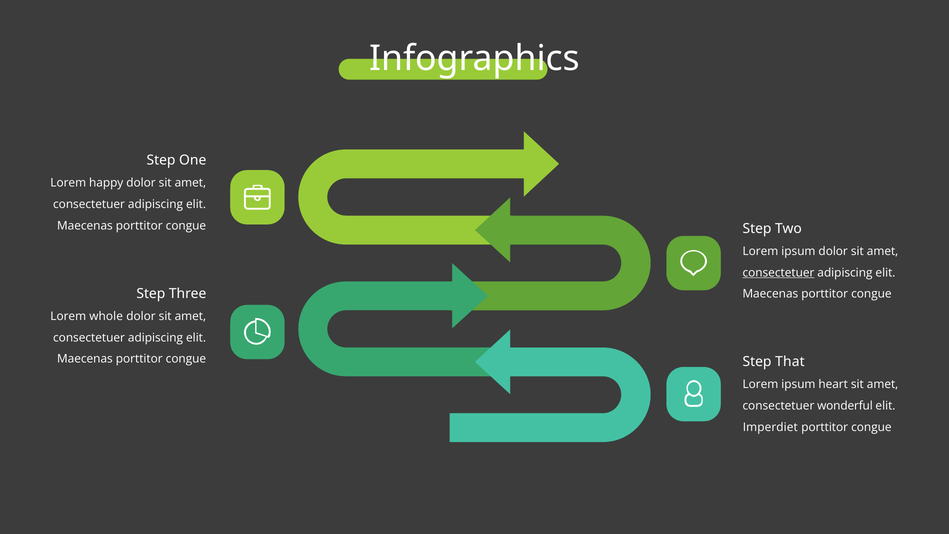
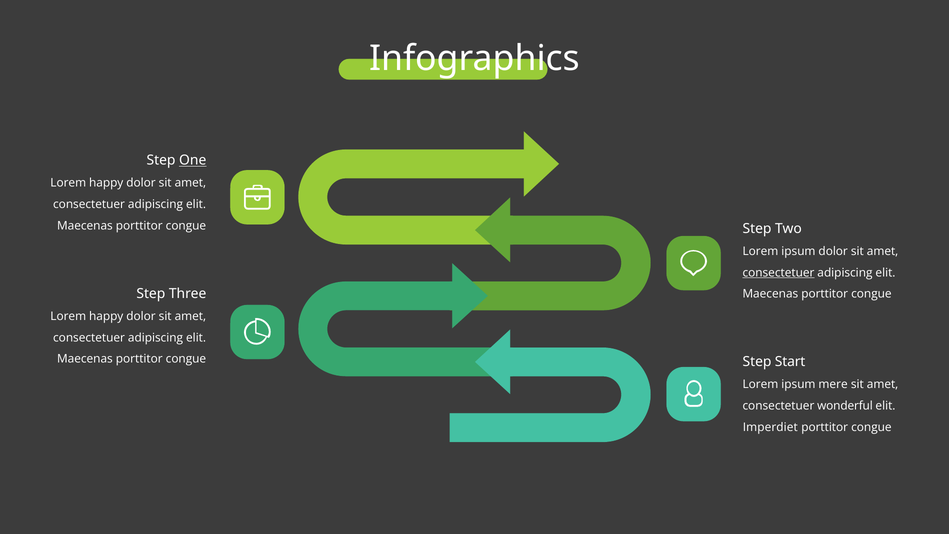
One underline: none -> present (193, 160)
whole: whole -> happy (106, 316)
That: That -> Start (790, 362)
heart: heart -> mere (833, 384)
